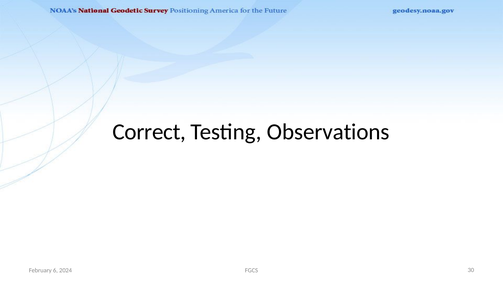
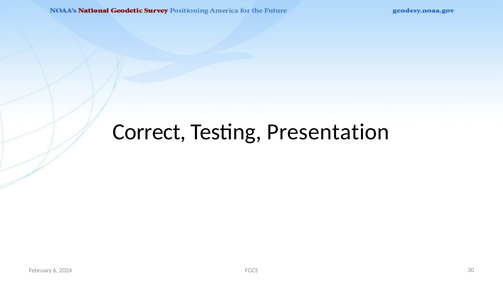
Observations: Observations -> Presentation (328, 132)
